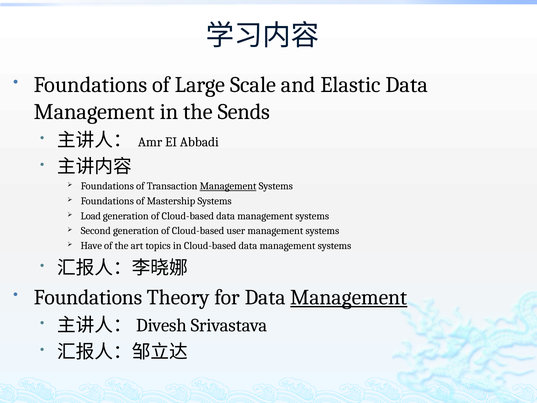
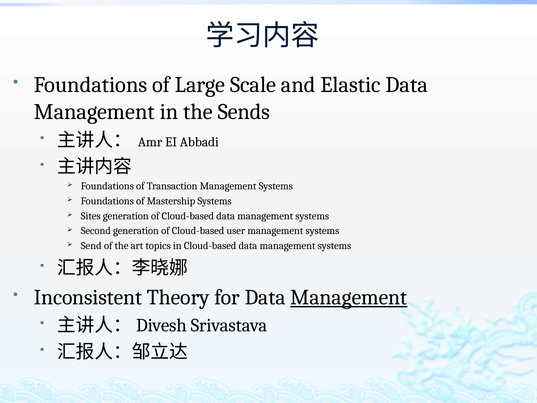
Management underline: present -> none (228, 186)
Load: Load -> Sites (91, 216)
Have: Have -> Send (91, 246)
Foundations: Foundations -> Inconsistent (88, 297)
